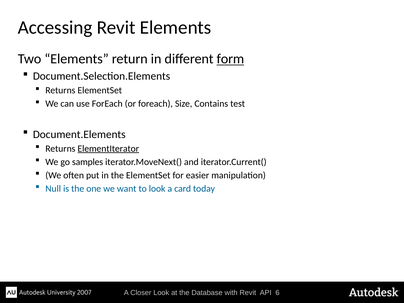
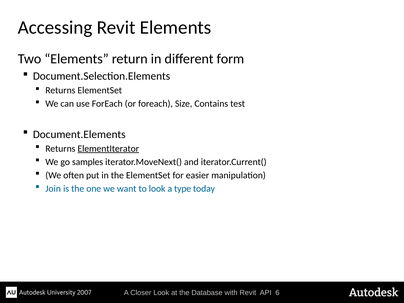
form underline: present -> none (230, 59)
Null: Null -> Join (53, 189)
card: card -> type (183, 189)
